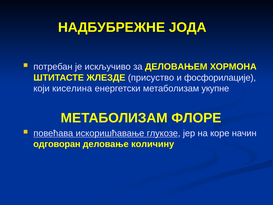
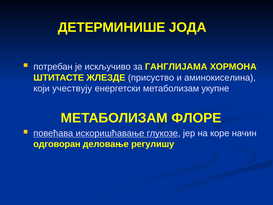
НАДБУБРЕЖНЕ: НАДБУБРЕЖНЕ -> ДЕТЕРМИНИШЕ (112, 27)
ДЕЛОВАЊЕМ: ДЕЛОВАЊЕМ -> ГАНГЛИЈАМА (176, 67)
фосфорилације: фосфорилације -> аминокиселина (220, 78)
киселина: киселина -> учествују (72, 88)
количину: количину -> регулишу (153, 144)
